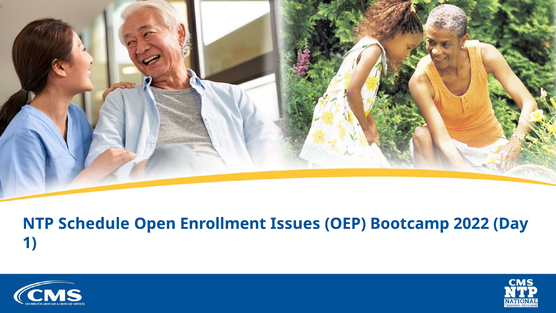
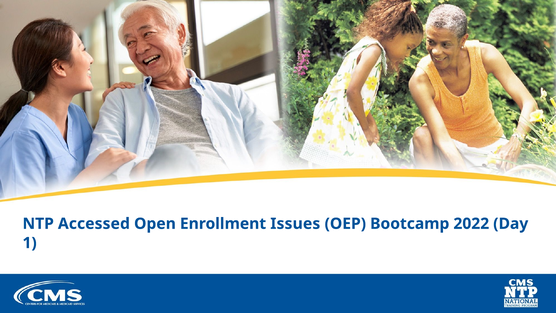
Schedule: Schedule -> Accessed (94, 224)
